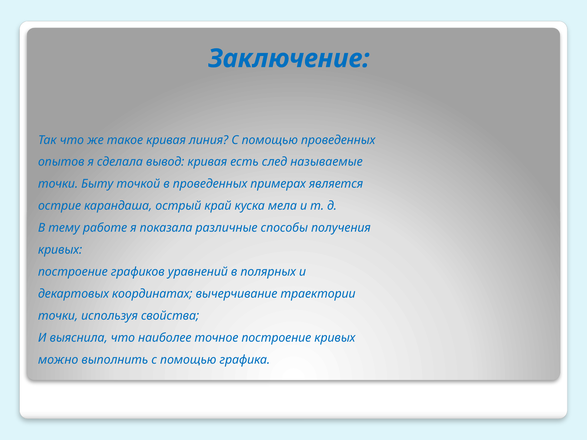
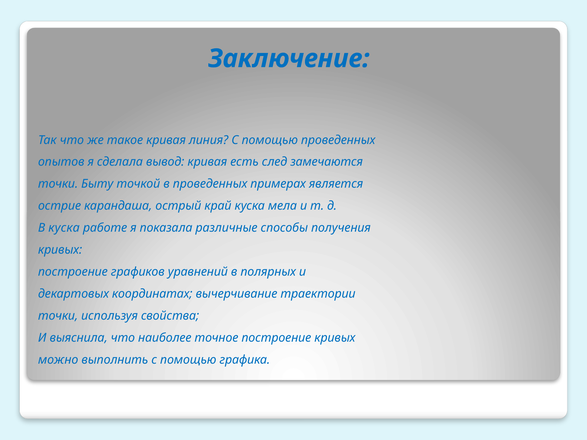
называемые: называемые -> замечаются (327, 162)
В тему: тему -> куска (64, 228)
